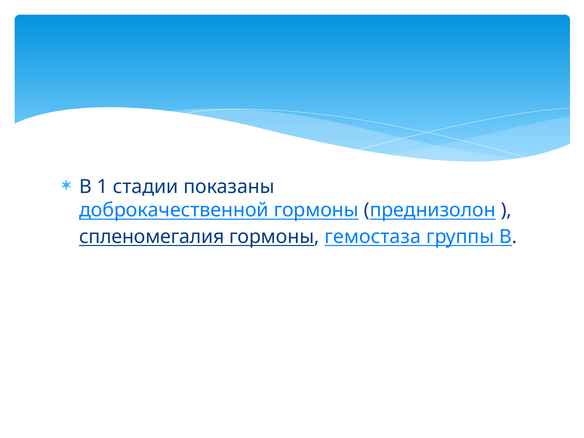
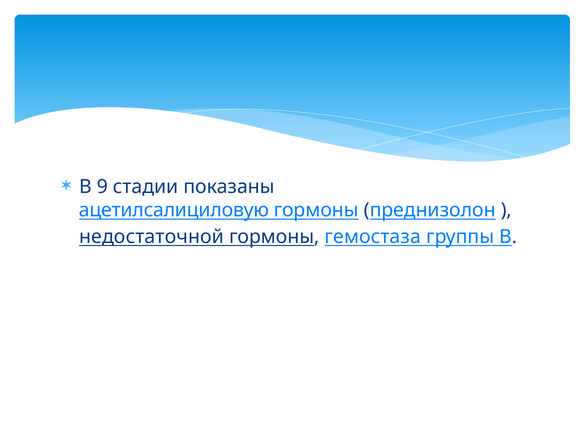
1: 1 -> 9 (102, 187)
доброкачественной: доброкачественной -> ацетилсалициловую (174, 210)
спленомегалия: спленомегалия -> недостаточной (152, 237)
